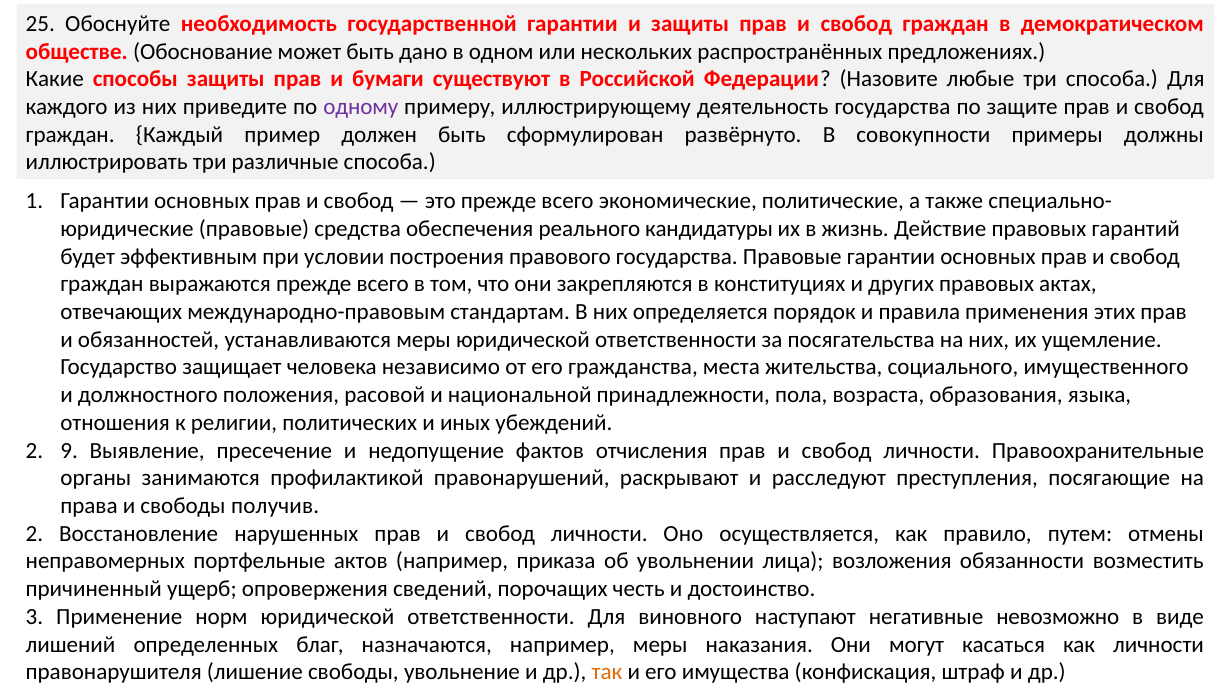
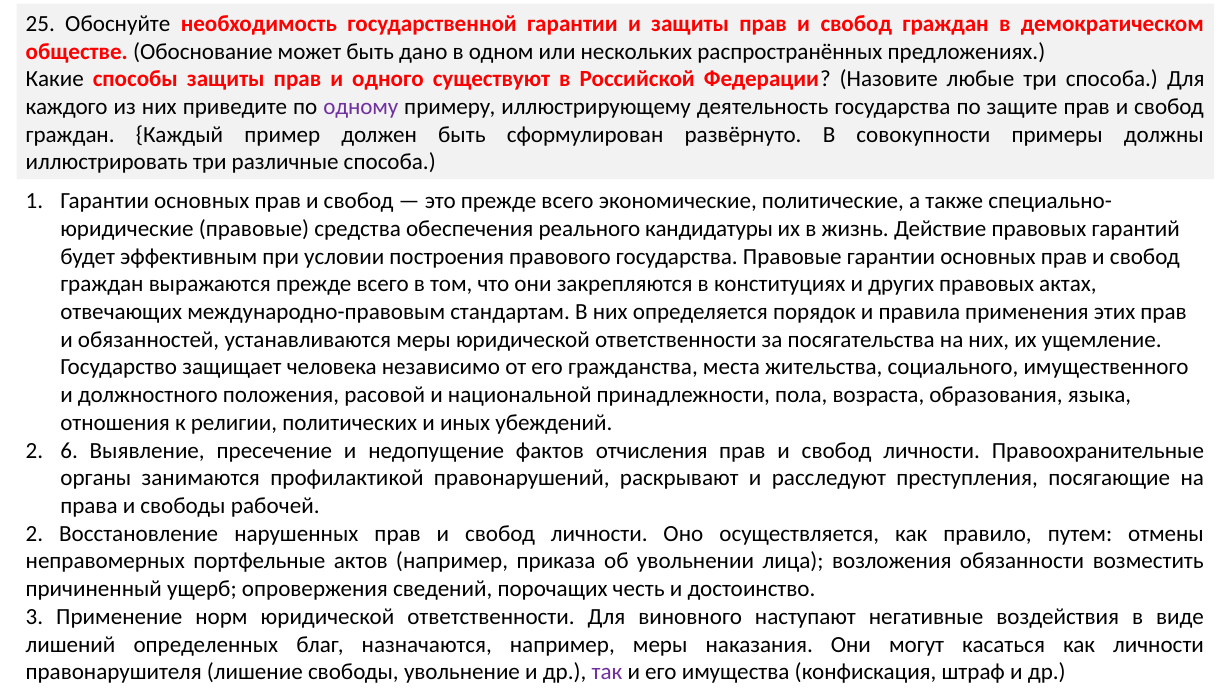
бумаги: бумаги -> одного (388, 79)
9: 9 -> 6 (69, 450)
получив: получив -> рабочей (275, 506)
невозможно: невозможно -> воздействия (1058, 617)
так colour: orange -> purple (607, 672)
